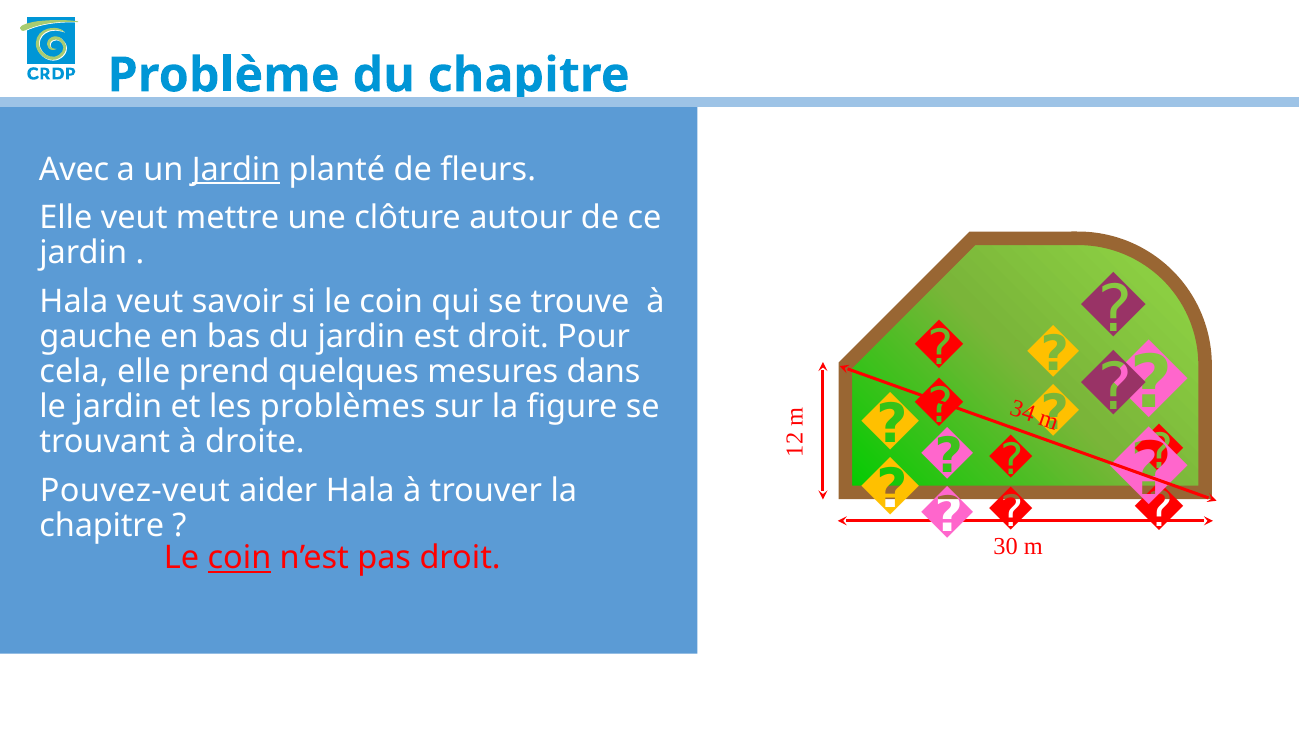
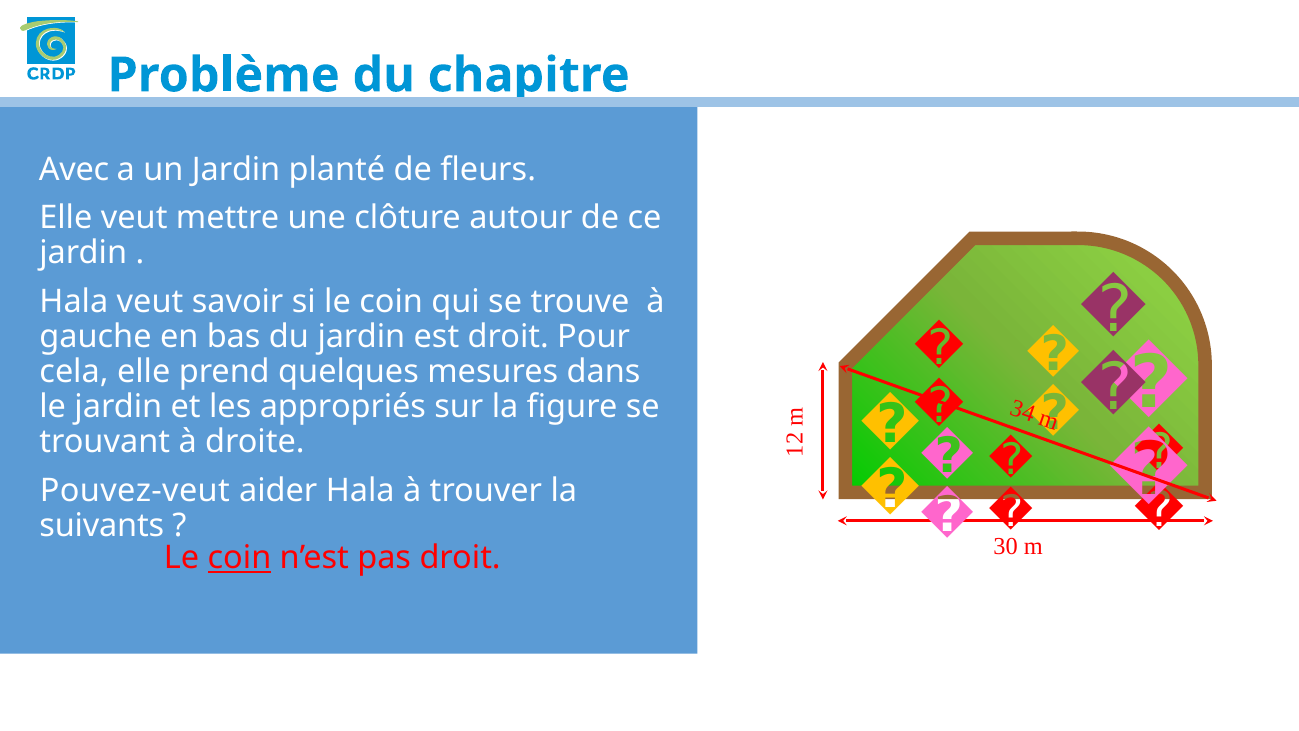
Jardin underline: present -> none (236, 169)
problèmes: problèmes -> appropriés (343, 407)
chapitre: chapitre -> suivants (102, 526)
